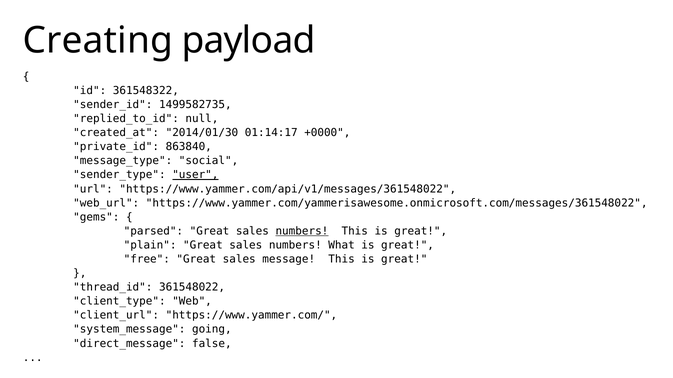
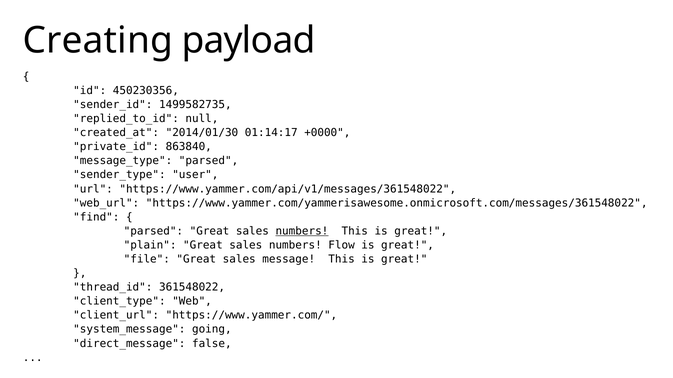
361548322: 361548322 -> 450230356 (146, 91)
message_type social: social -> parsed (209, 161)
user underline: present -> none (195, 175)
gems: gems -> find (96, 217)
What: What -> Flow (342, 245)
free: free -> file (147, 259)
